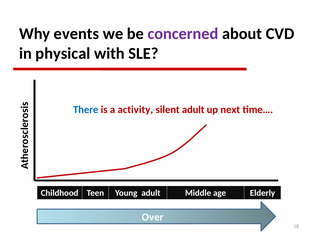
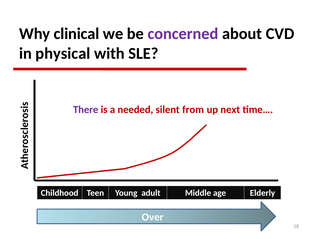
events: events -> clinical (77, 34)
There colour: blue -> purple (86, 109)
activity: activity -> needed (135, 109)
silent adult: adult -> from (193, 109)
